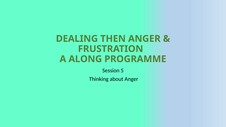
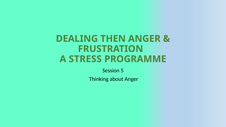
ALONG: ALONG -> STRESS (85, 59)
